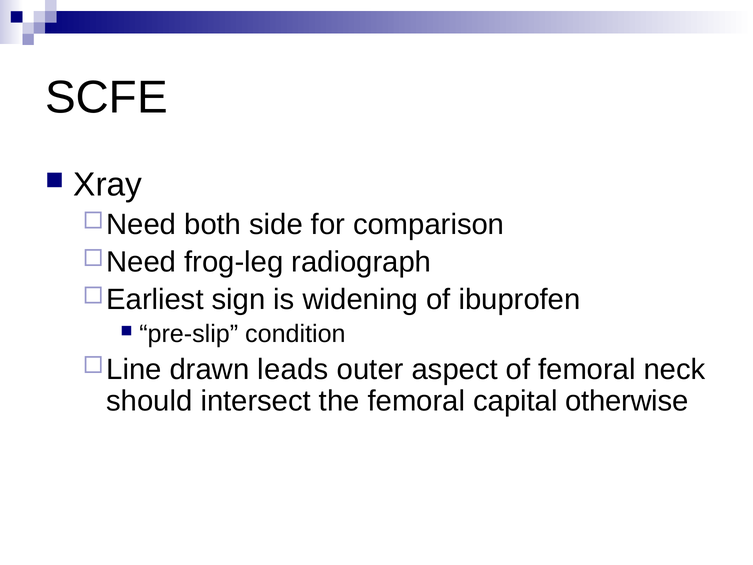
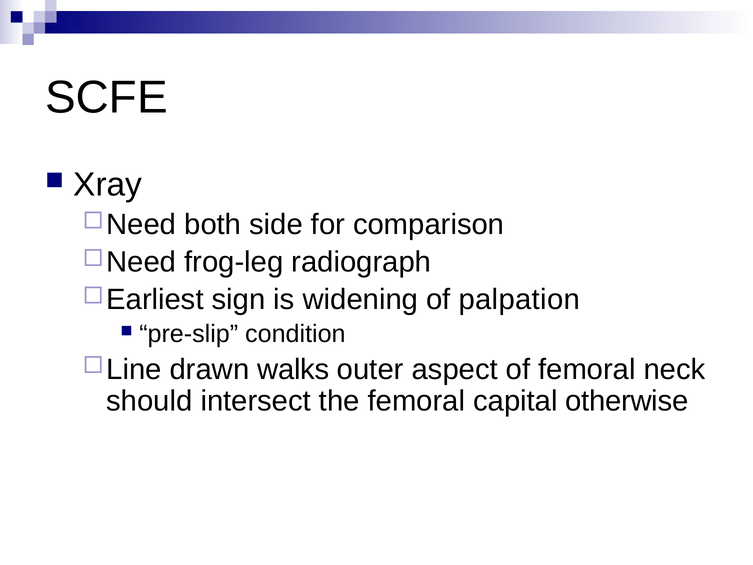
ibuprofen: ibuprofen -> palpation (519, 300)
leads: leads -> walks (293, 369)
